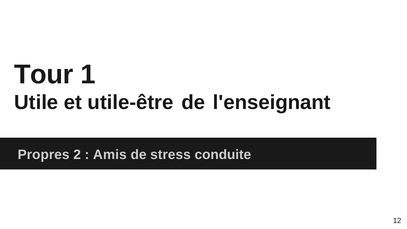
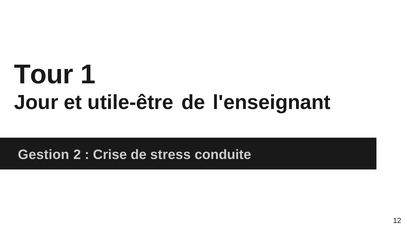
Utile: Utile -> Jour (36, 102)
Propres: Propres -> Gestion (44, 154)
Amis: Amis -> Crise (110, 154)
